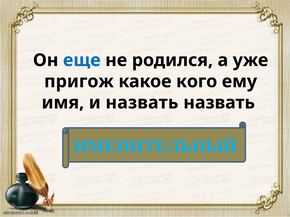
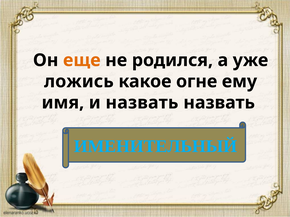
еще colour: blue -> orange (82, 60)
пригож: пригож -> ложись (79, 82)
кого: кого -> огне (197, 82)
